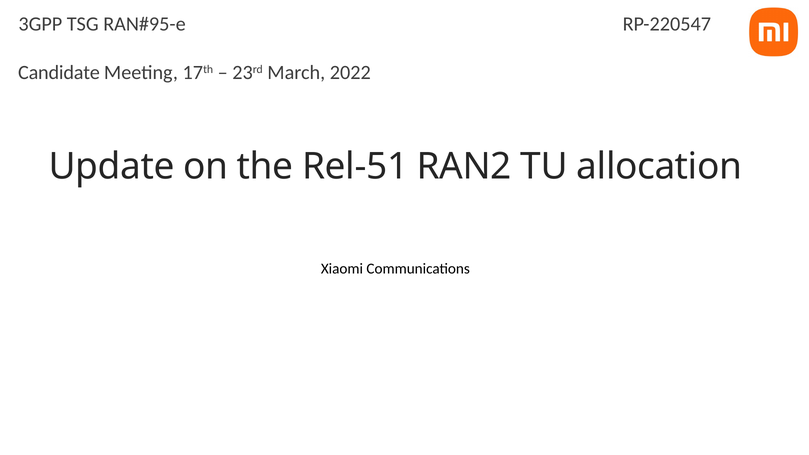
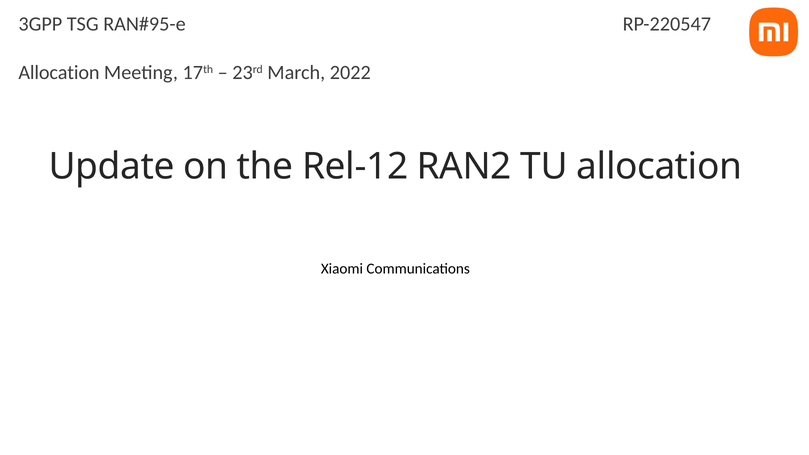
Candidate: Candidate -> Allocation (59, 73)
Rel-51: Rel-51 -> Rel-12 (355, 167)
